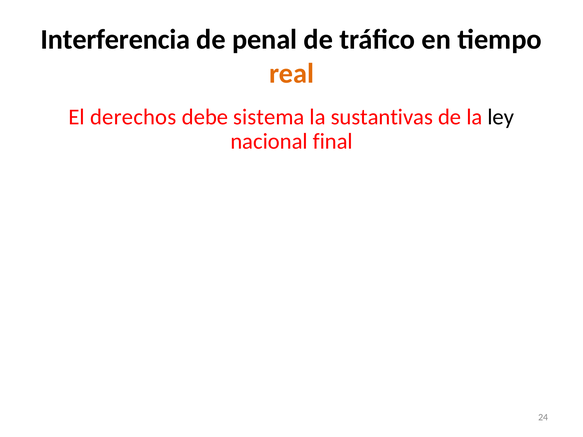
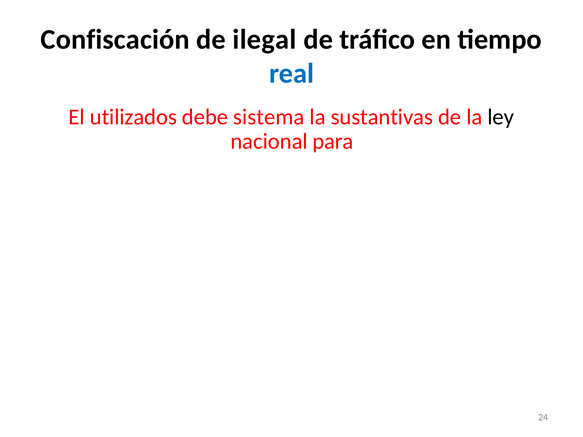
Interferencia: Interferencia -> Confiscación (115, 39)
penal: penal -> ilegal (264, 39)
real colour: orange -> blue (292, 73)
derechos: derechos -> utilizados (133, 117)
final: final -> para (333, 142)
